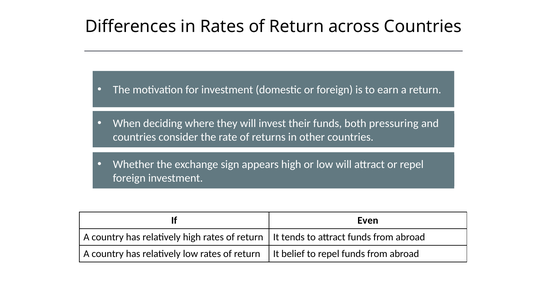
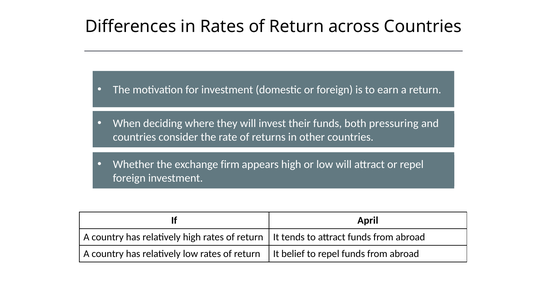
sign: sign -> firm (230, 164)
Even: Even -> April (368, 220)
